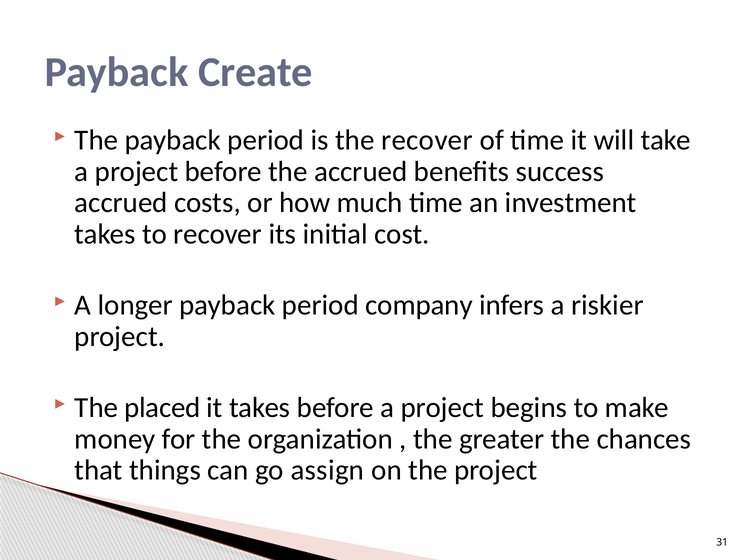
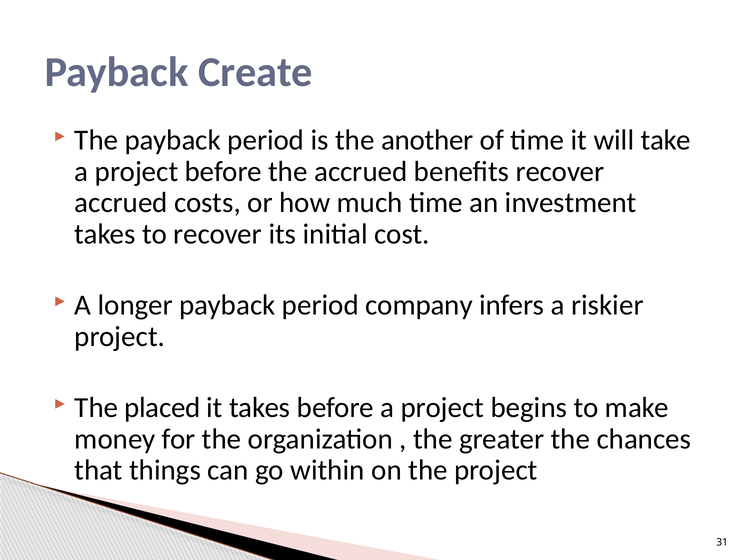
the recover: recover -> another (427, 140)
benefits success: success -> recover (560, 171)
assign: assign -> within (328, 470)
